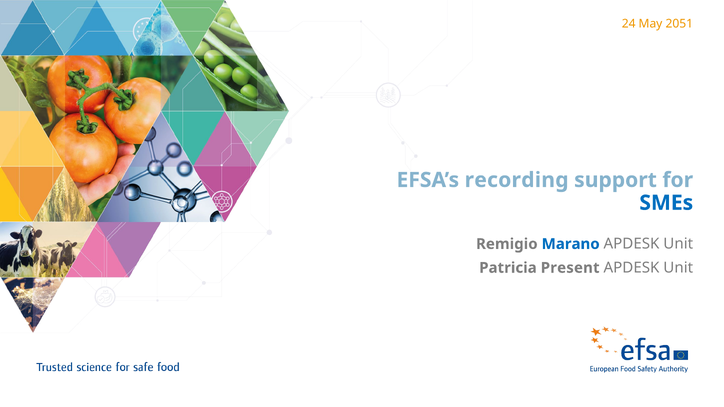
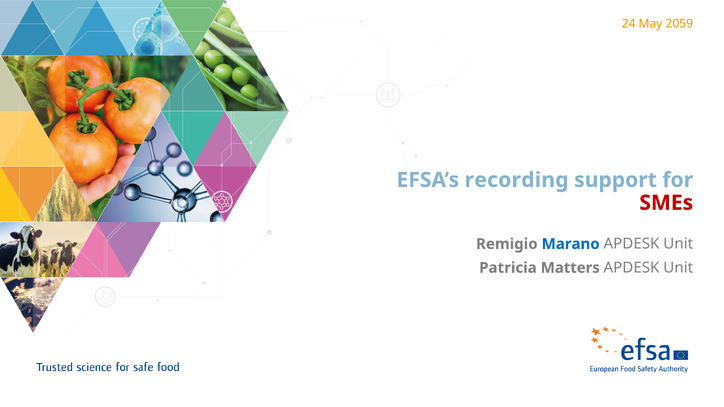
2051: 2051 -> 2059 (679, 24)
SMEs colour: blue -> red (666, 203)
Present: Present -> Matters (570, 268)
